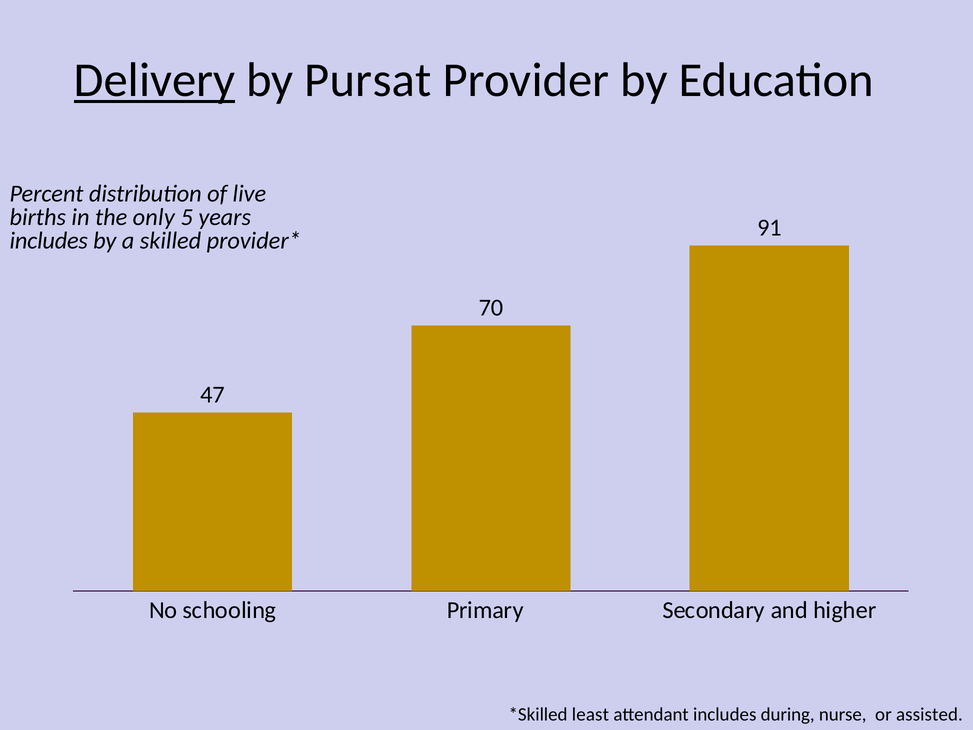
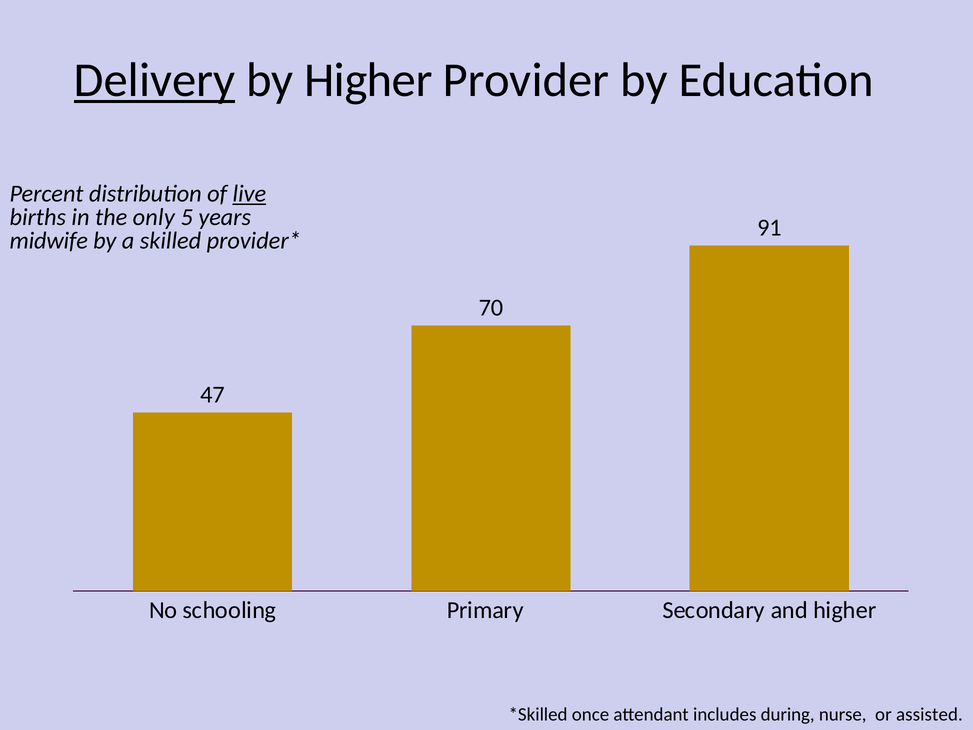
by Pursat: Pursat -> Higher (368, 80)
live underline: none -> present (249, 194)
includes: includes -> midwife (49, 241)
least: least -> once (591, 714)
